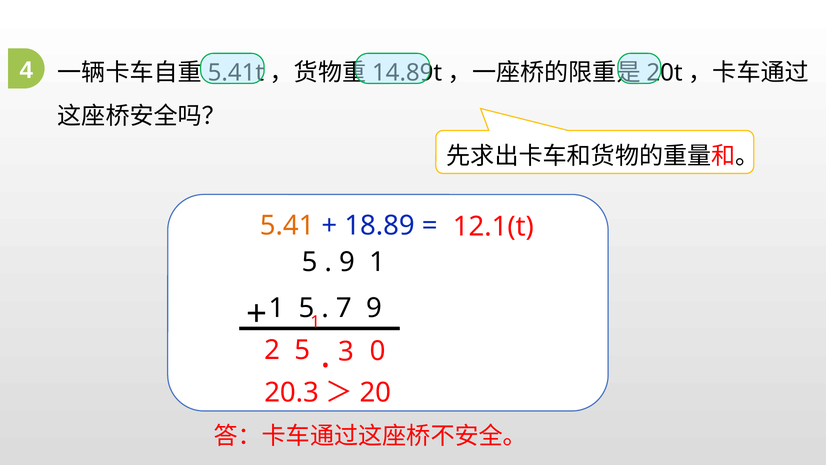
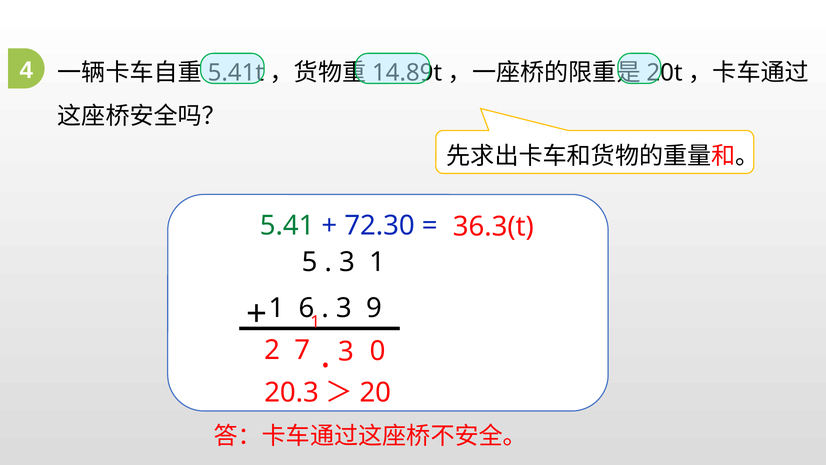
5.41 colour: orange -> green (287, 225)
18.89: 18.89 -> 72.30 (380, 225)
12.1(t: 12.1(t -> 36.3(t (493, 226)
9: 9 -> 3 (347, 262)
1 5: 5 -> 6 (306, 308)
7: 7 -> 3 (344, 308)
2 5: 5 -> 7 (302, 350)
